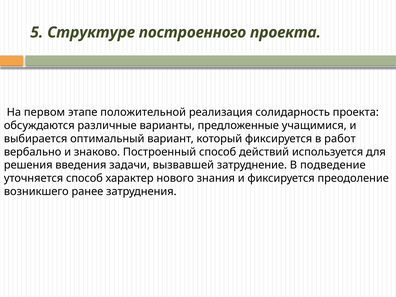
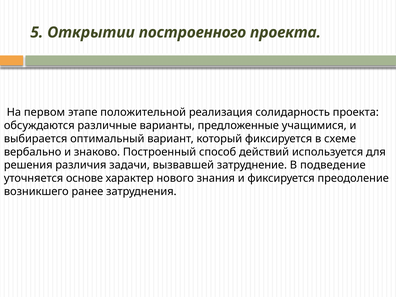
Структуре: Структуре -> Открытии (91, 32)
работ: работ -> схеме (340, 139)
введения: введения -> различия (81, 165)
уточняется способ: способ -> основе (84, 178)
